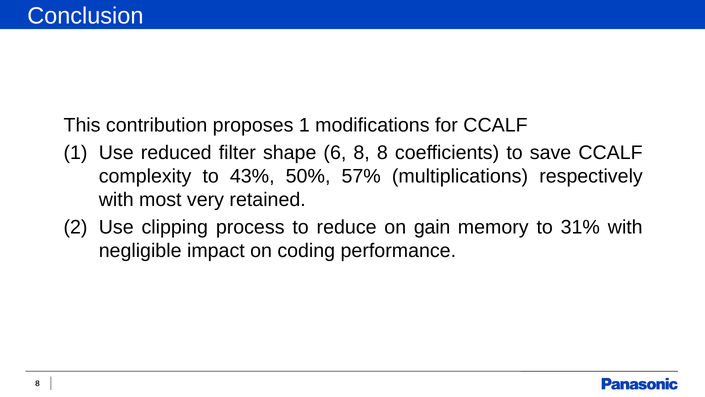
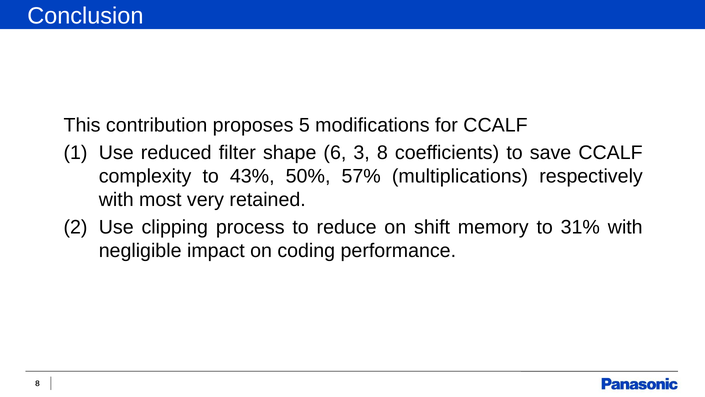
proposes 1: 1 -> 5 (304, 125)
6 8: 8 -> 3 (362, 153)
gain: gain -> shift (432, 227)
